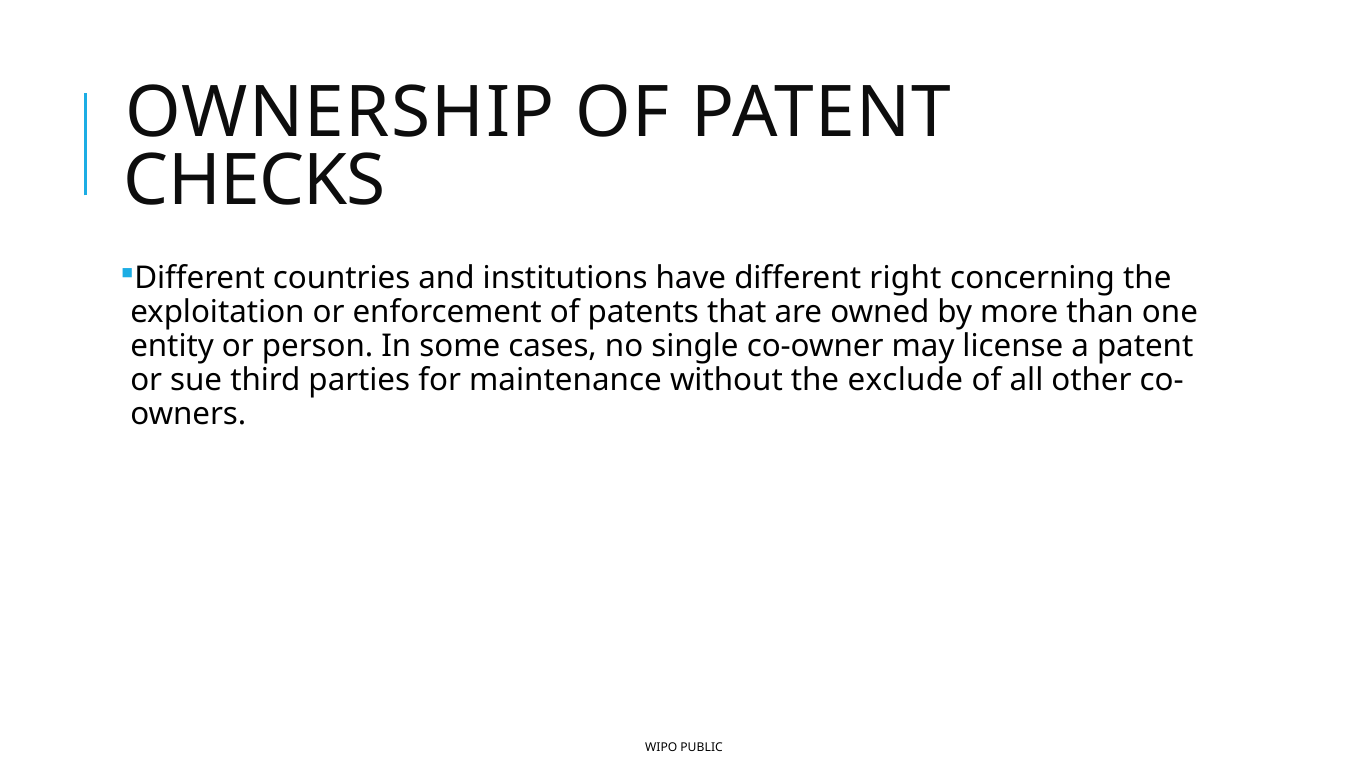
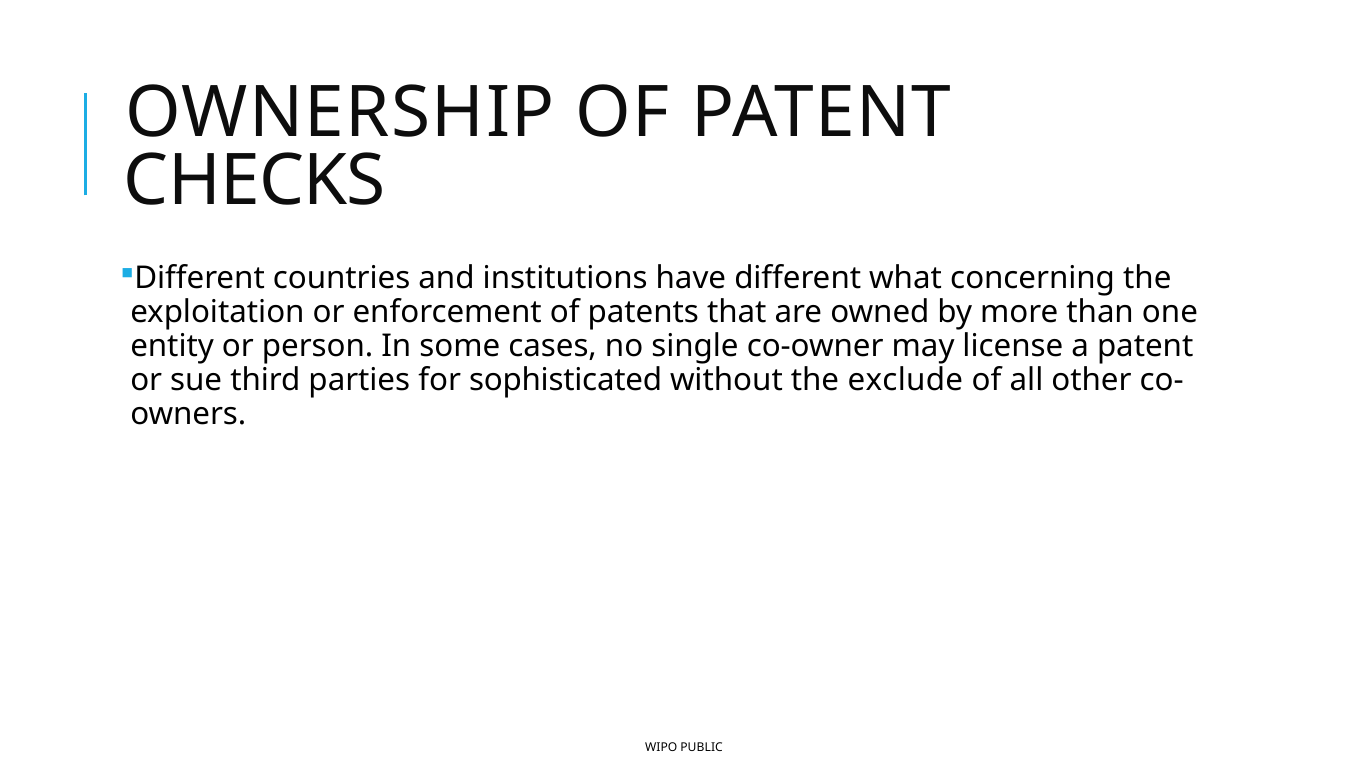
right: right -> what (906, 278)
maintenance: maintenance -> sophisticated (566, 380)
